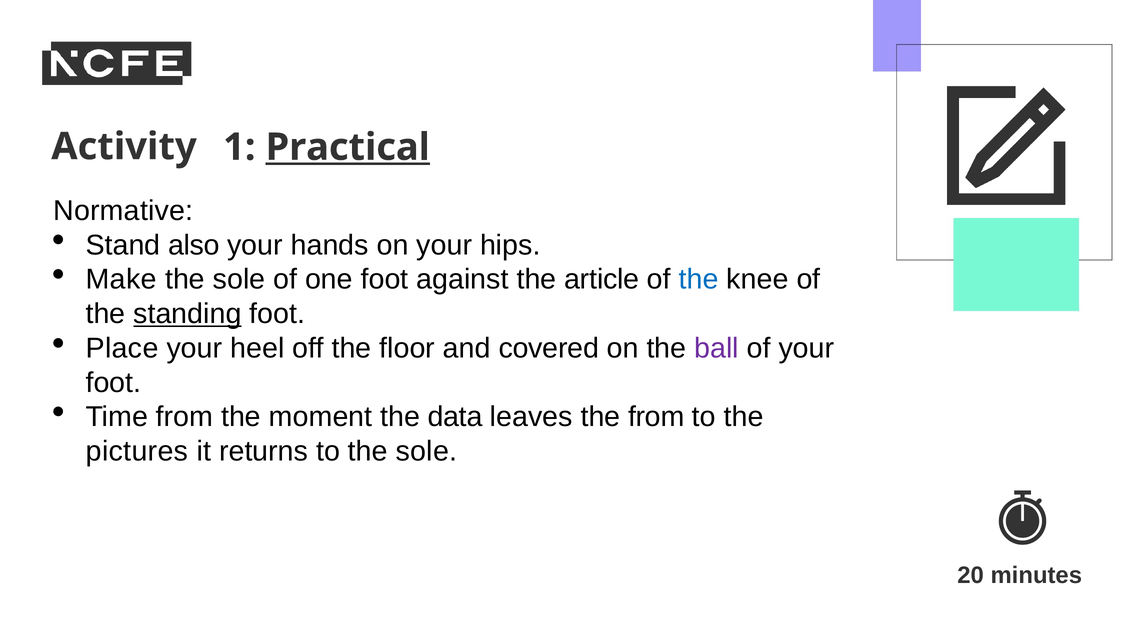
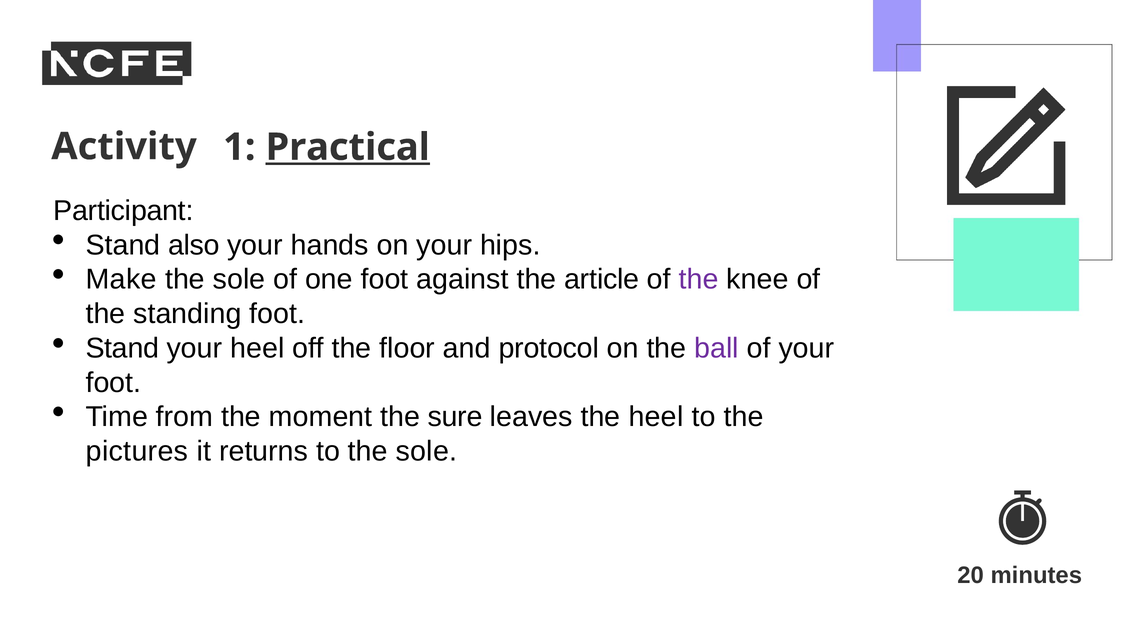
Normative: Normative -> Participant (123, 211)
the colour: blue -> purple (699, 280)
standing underline: present -> none (187, 314)
Place: Place -> Stand (122, 348)
covered: covered -> protocol (549, 348)
data: data -> sure (455, 417)
the from: from -> heel (656, 417)
